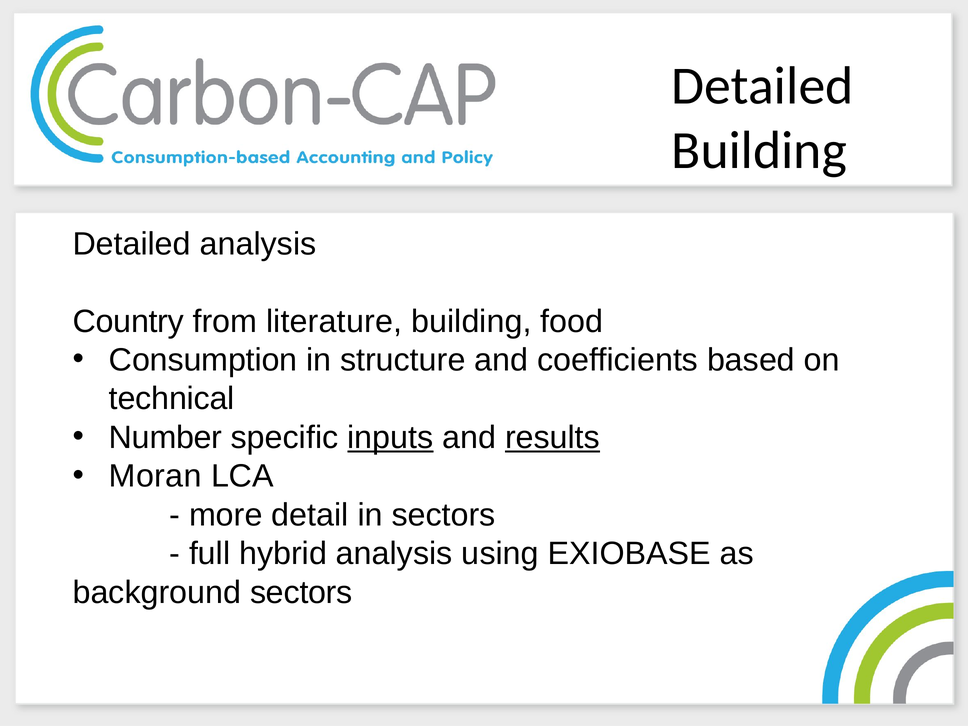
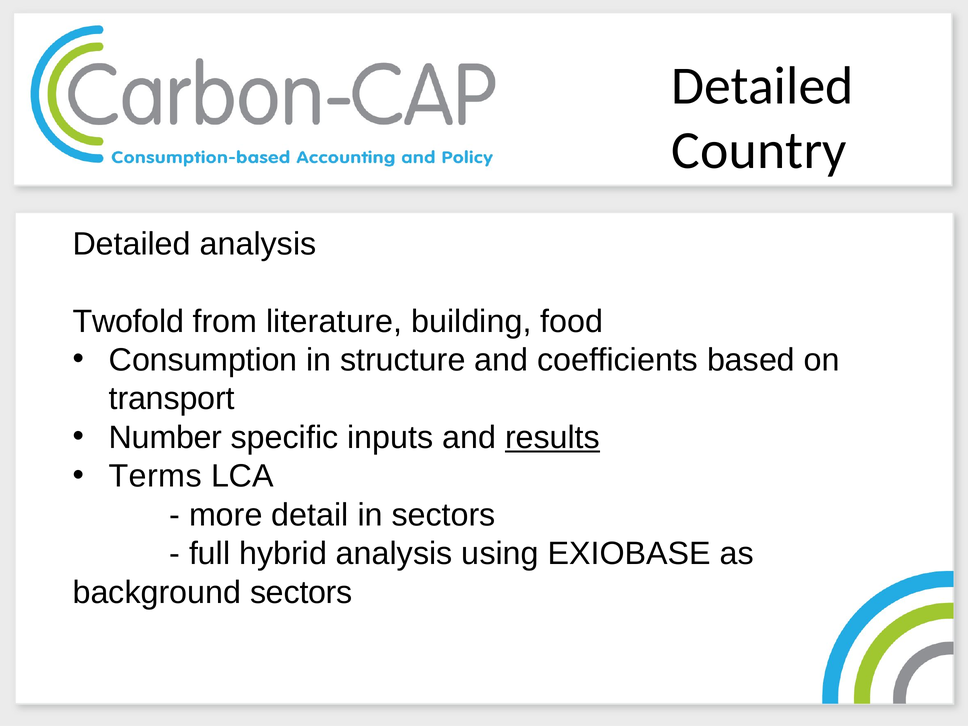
Building: Building -> Country (759, 151)
Country: Country -> Twofold (128, 321)
technical: technical -> transport (172, 399)
inputs underline: present -> none (390, 438)
Moran: Moran -> Terms (155, 476)
